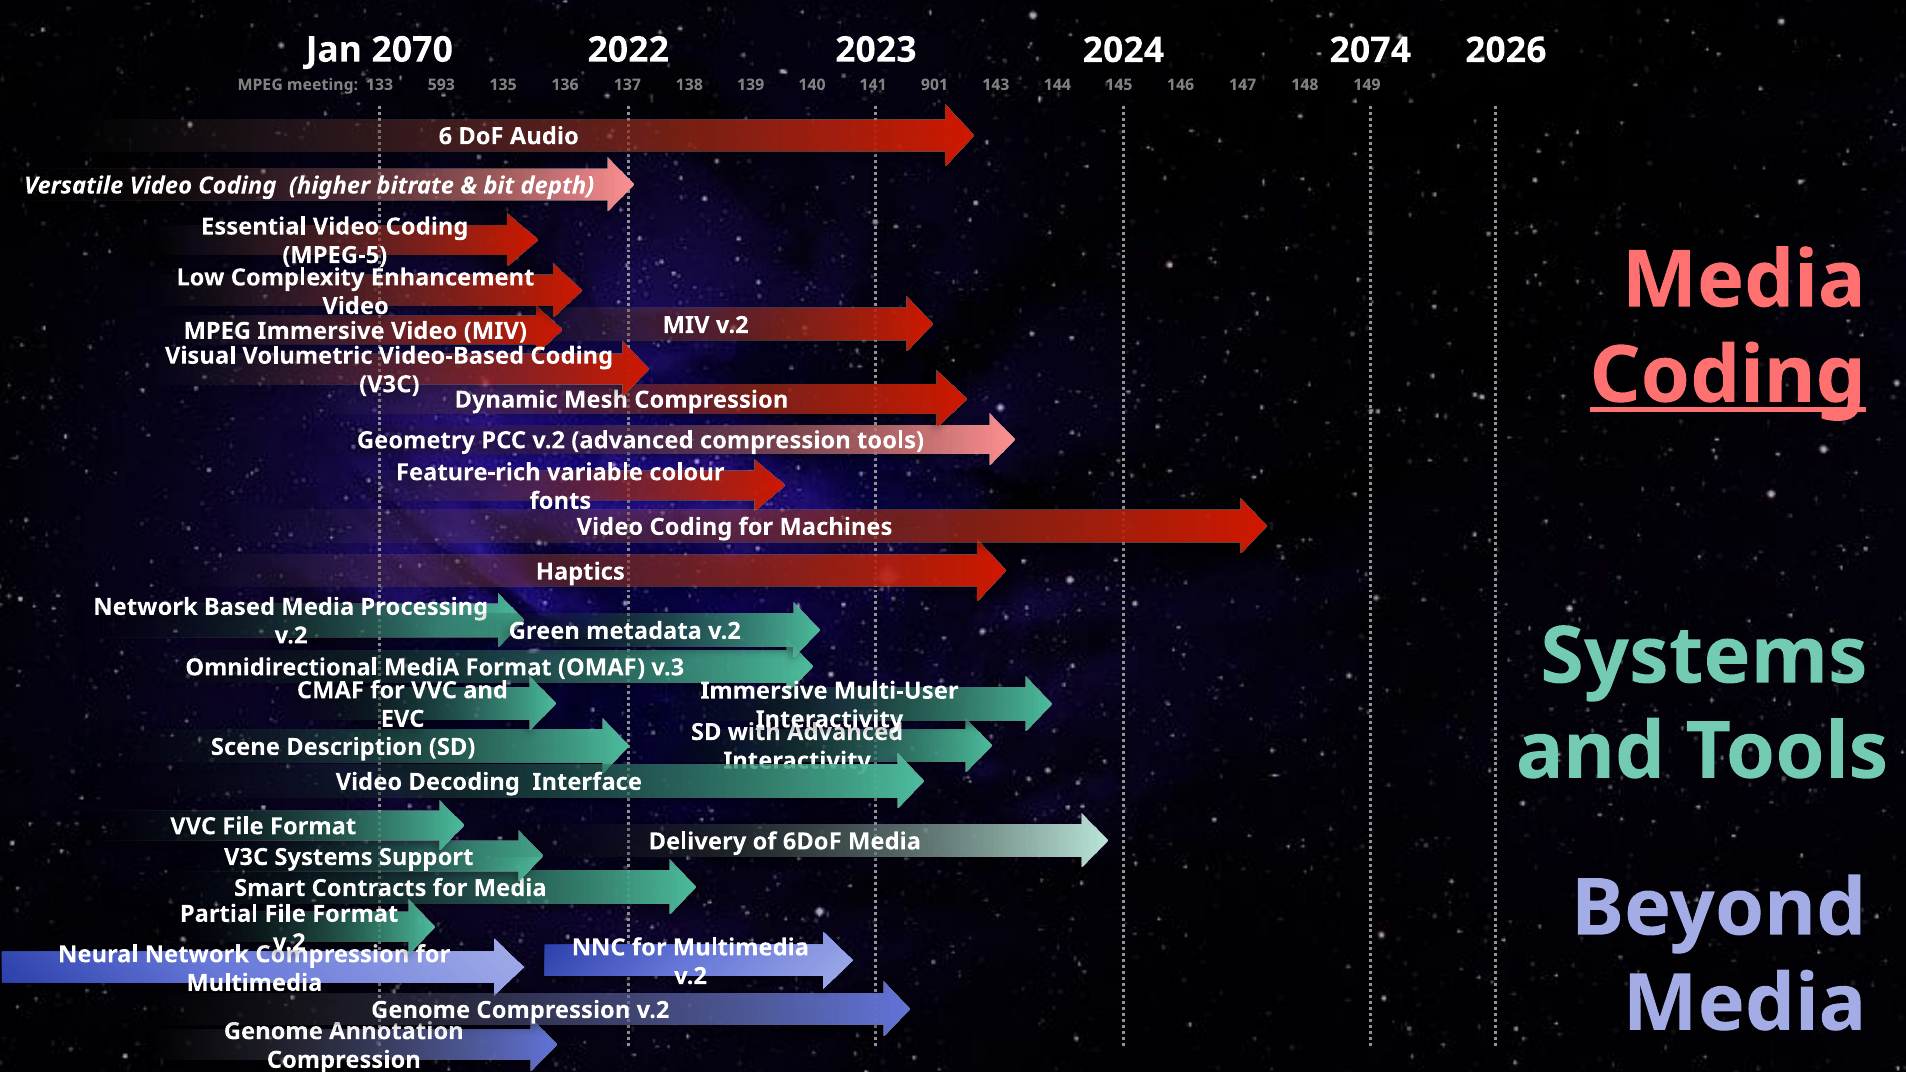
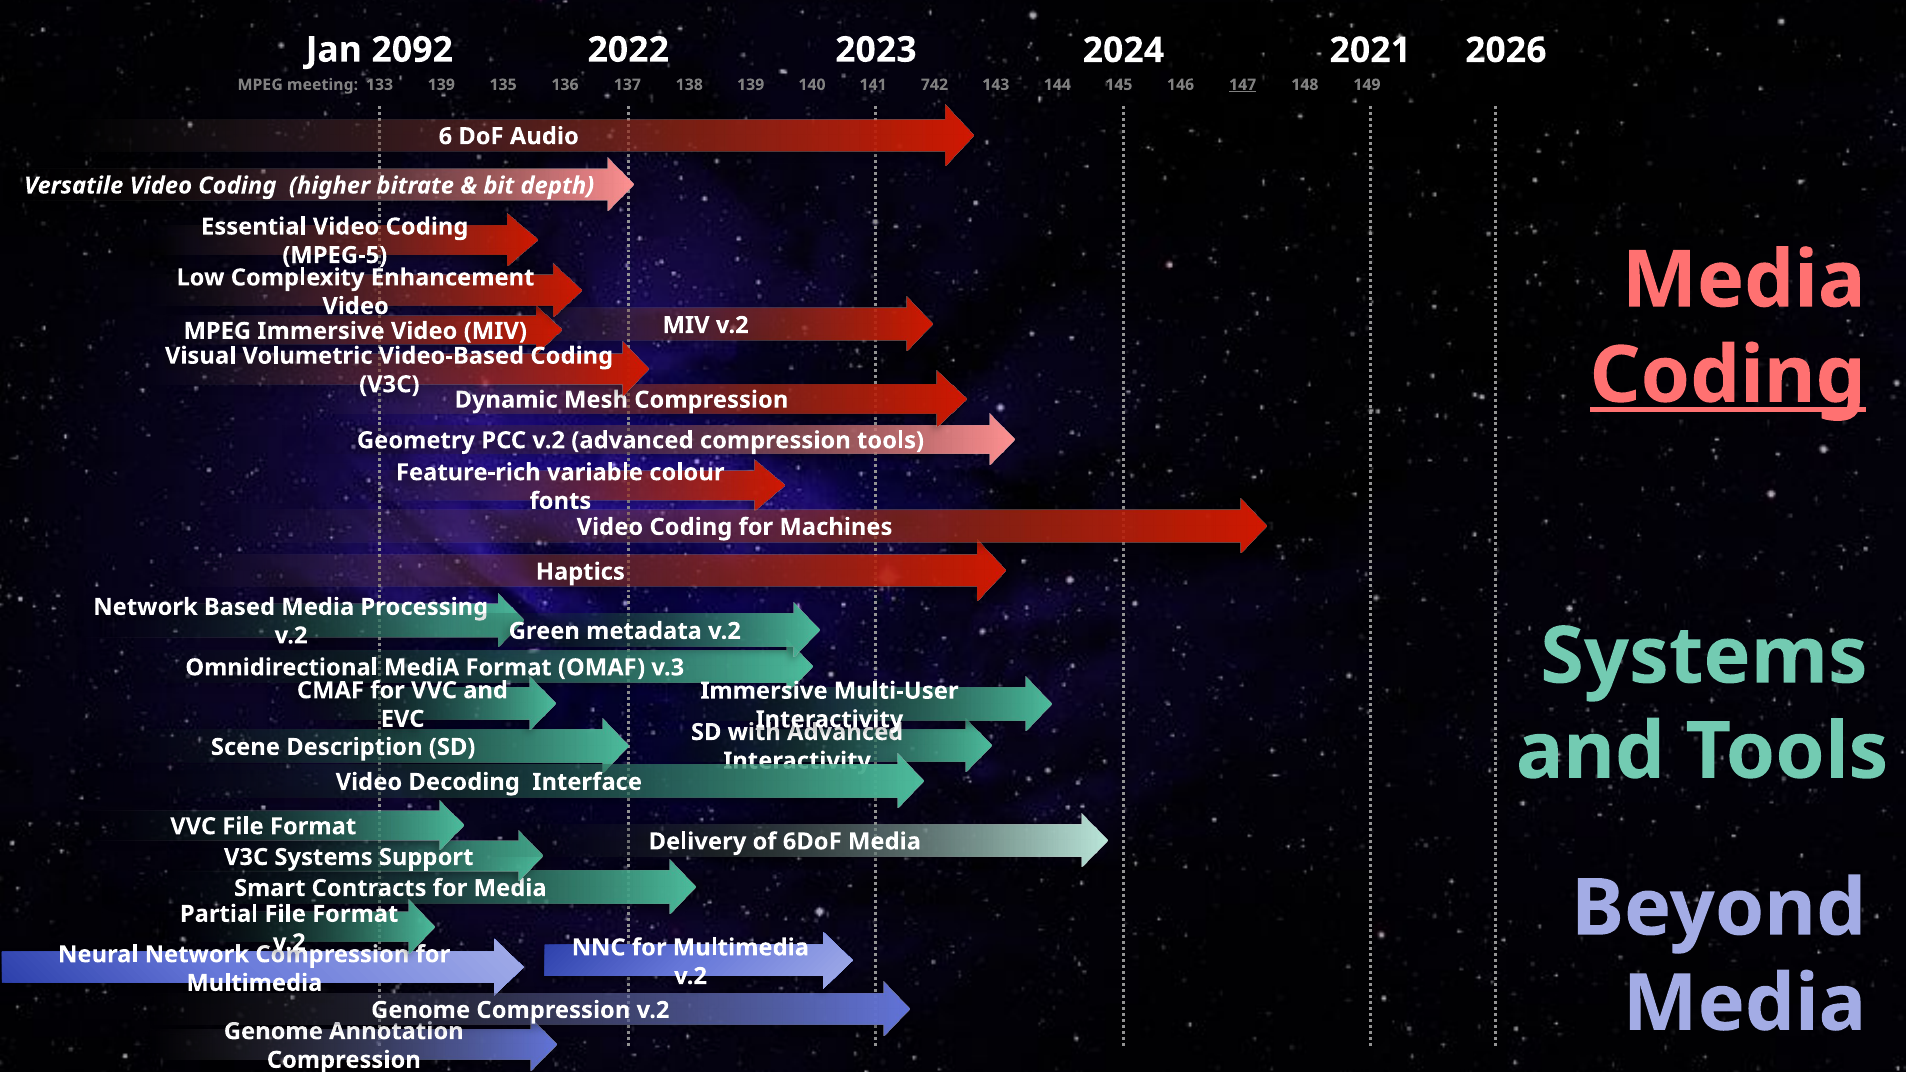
2070: 2070 -> 2092 (412, 50)
2074: 2074 -> 2021 (1370, 50)
133 593: 593 -> 139 (441, 85)
901: 901 -> 742 (934, 85)
147 underline: none -> present (1243, 85)
